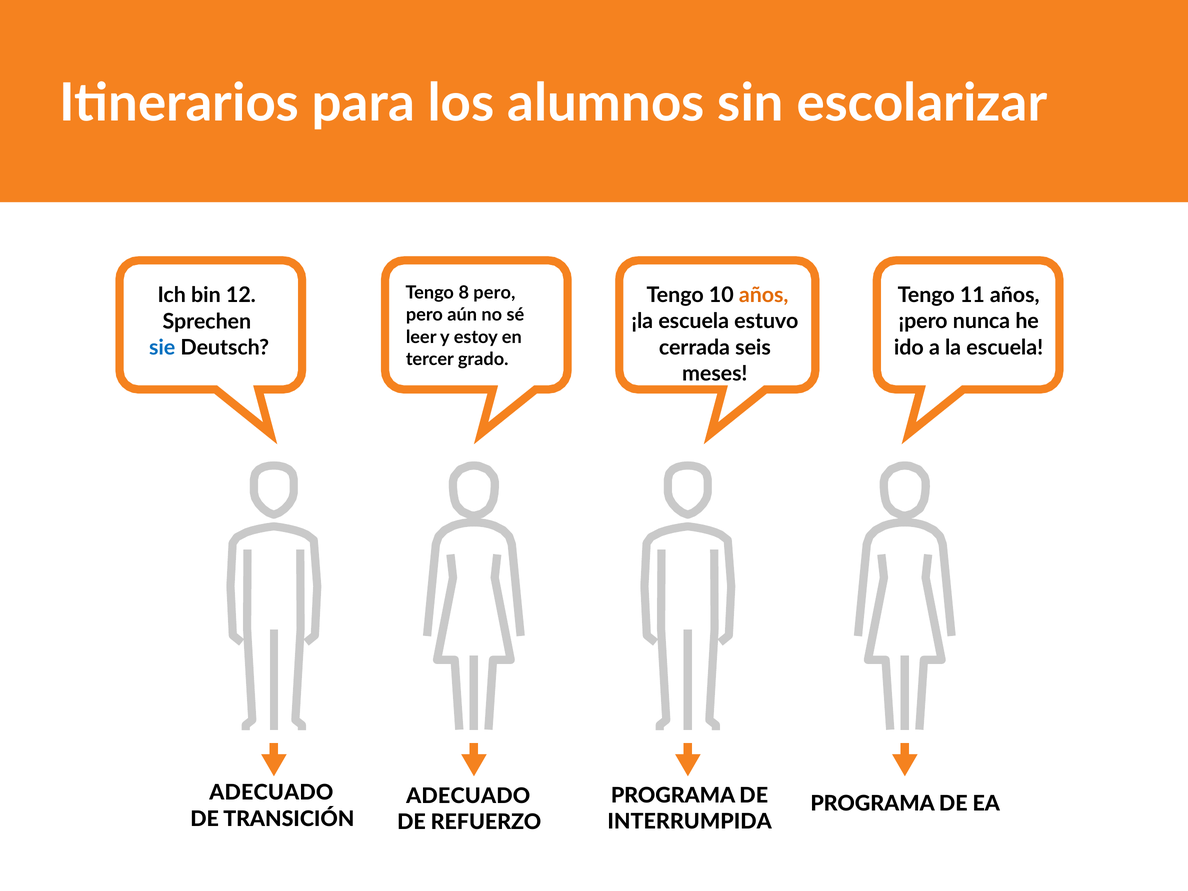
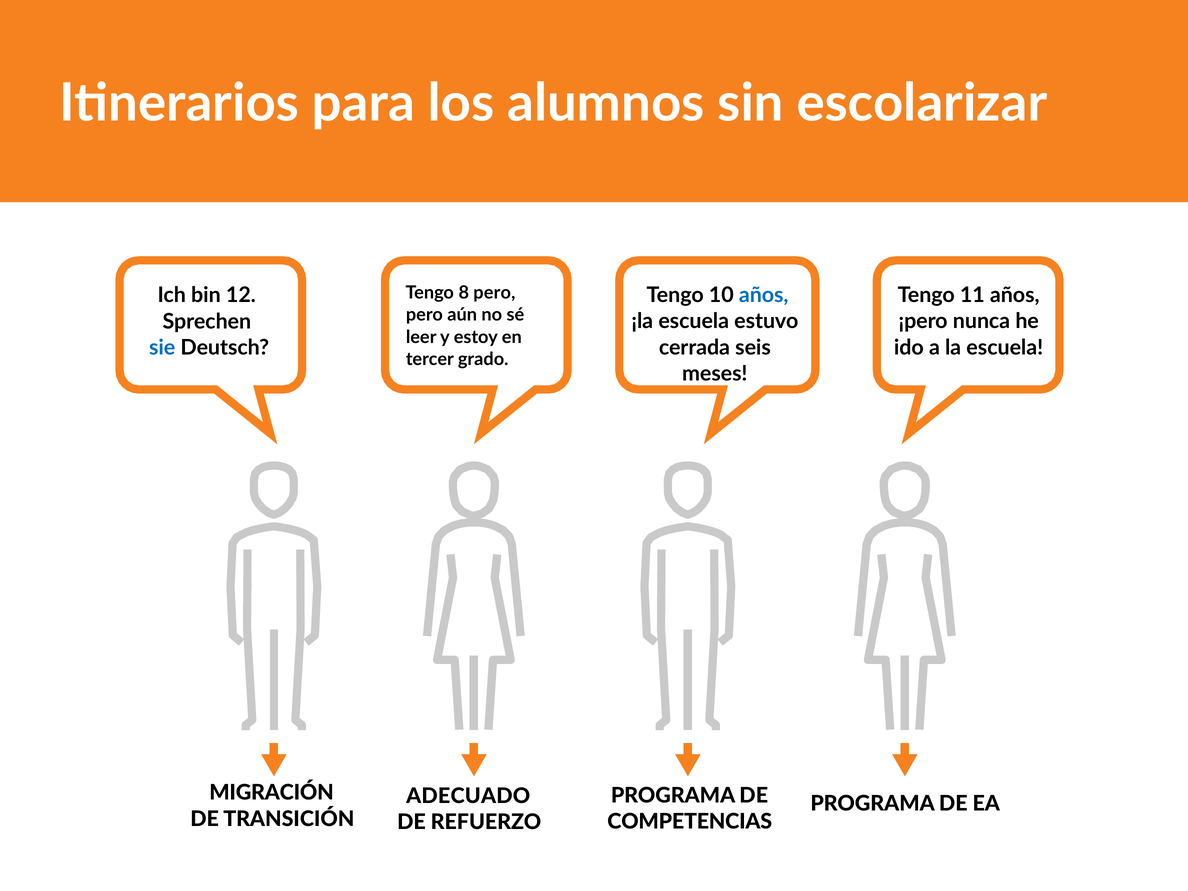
años colour: orange -> blue (764, 295)
ADECUADO: ADECUADO -> MIGRACIÓN (272, 793)
INTERRUMPIDA: INTERRUMPIDA -> COMPETENCIAS (690, 822)
